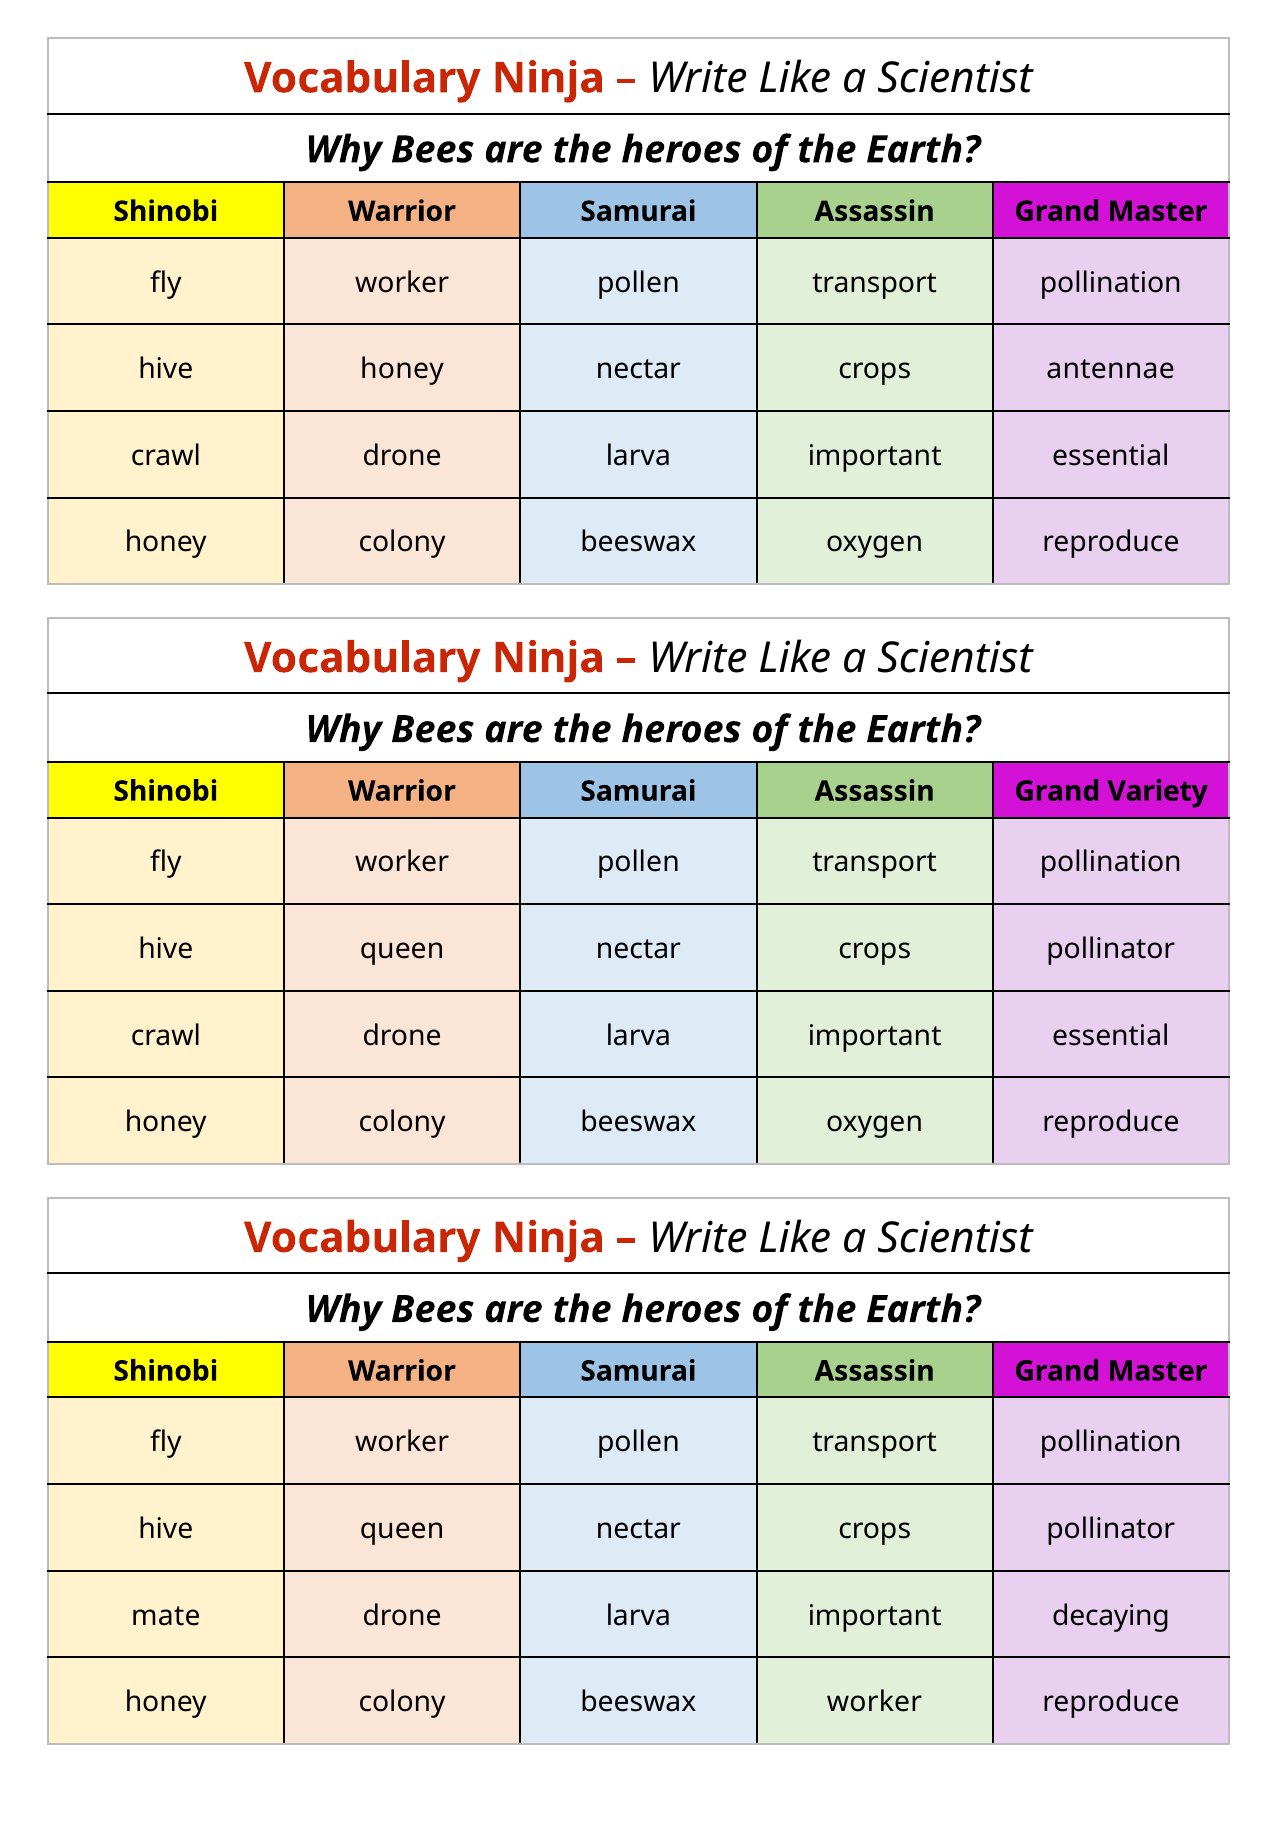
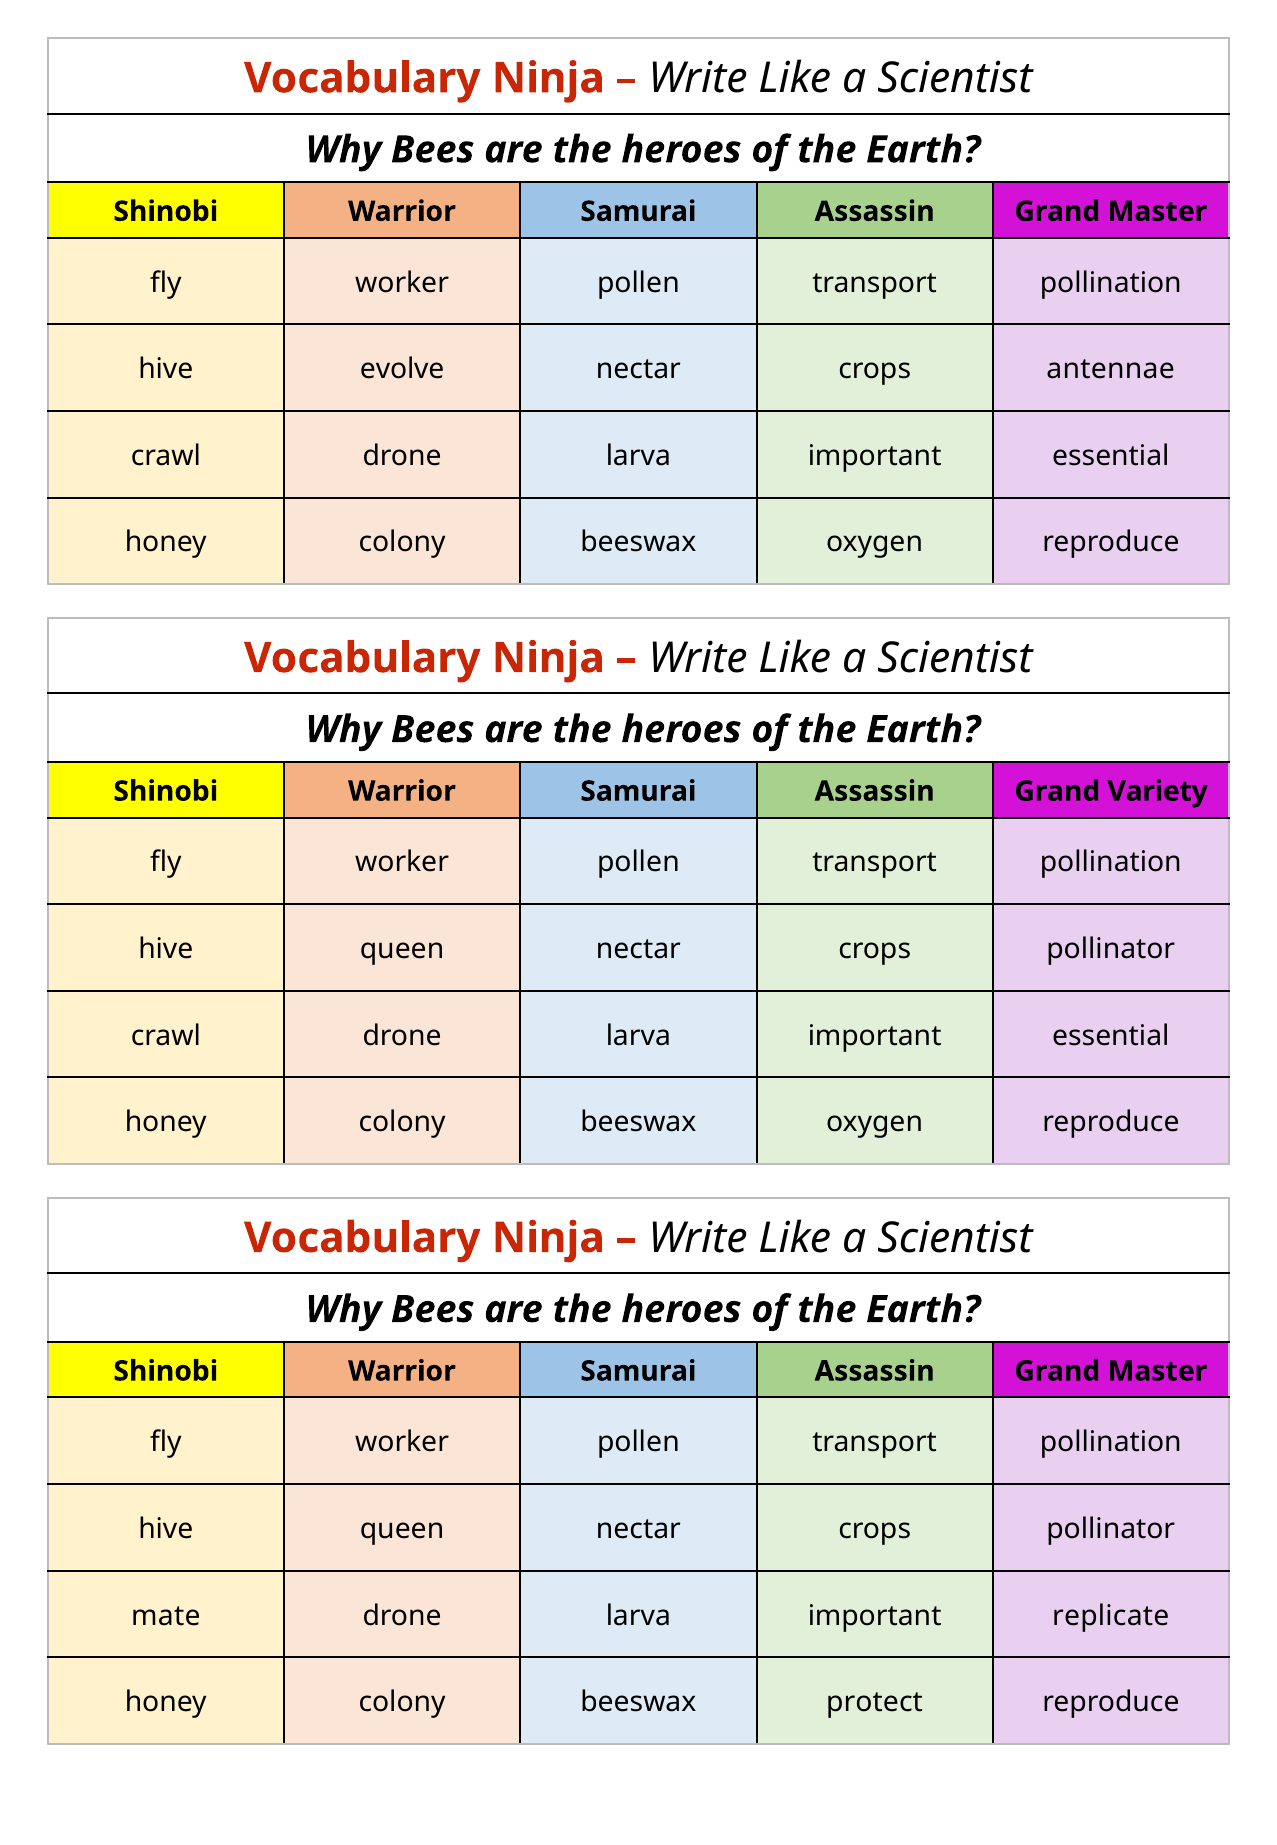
hive honey: honey -> evolve (402, 369)
decaying: decaying -> replicate (1111, 1615)
beeswax worker: worker -> protect (875, 1702)
